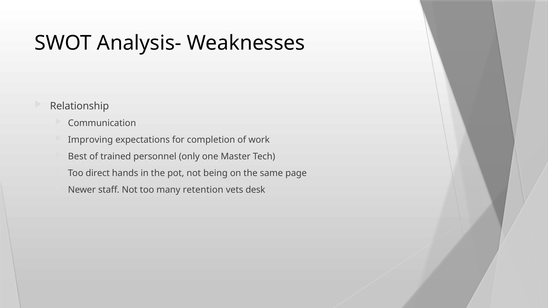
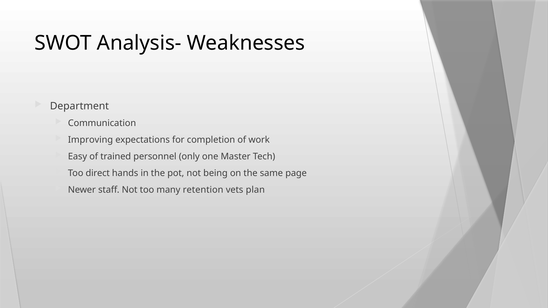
Relationship: Relationship -> Department (79, 106)
Best: Best -> Easy (78, 157)
desk: desk -> plan (255, 190)
